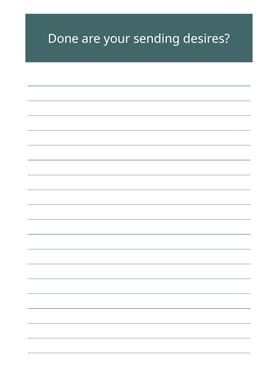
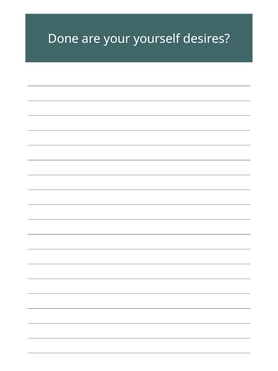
sending: sending -> yourself (157, 39)
